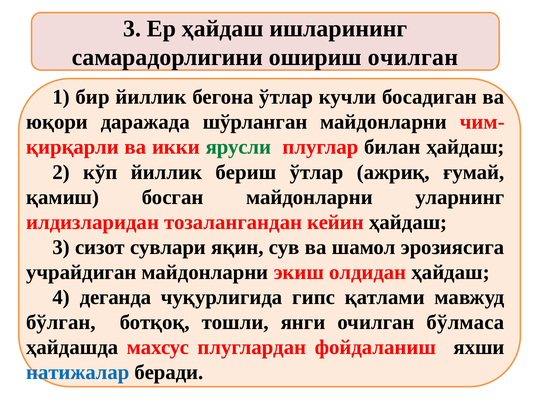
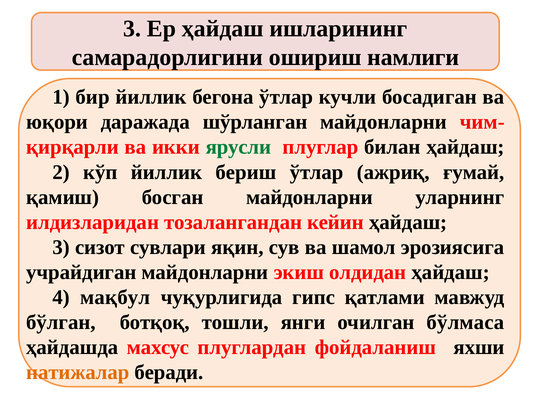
ошириш очилган: очилган -> намлиги (413, 57)
деганда: деганда -> мақбул (115, 297)
натижалар colour: blue -> orange (78, 372)
